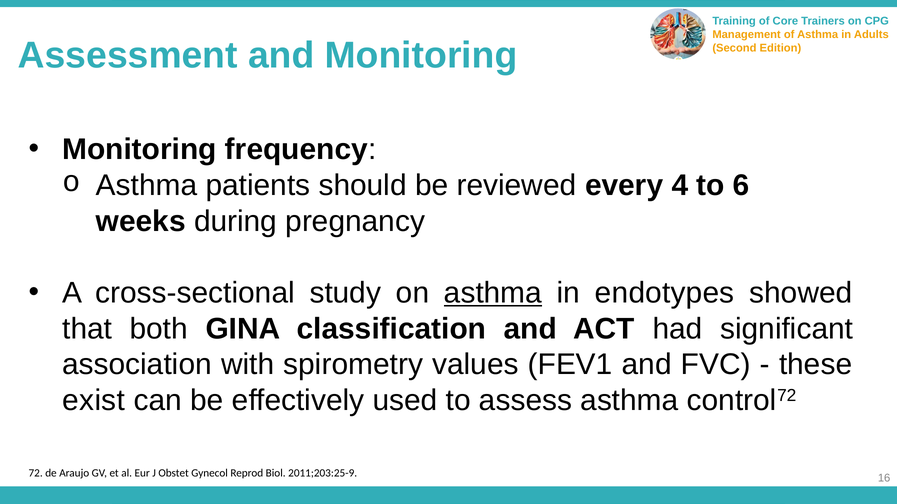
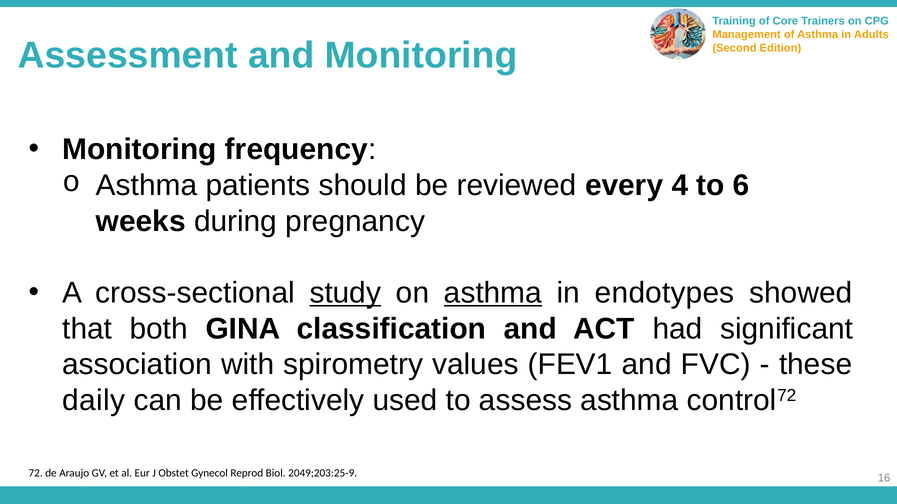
study underline: none -> present (345, 293)
exist: exist -> daily (94, 401)
2011;203:25-9: 2011;203:25-9 -> 2049;203:25-9 (323, 474)
